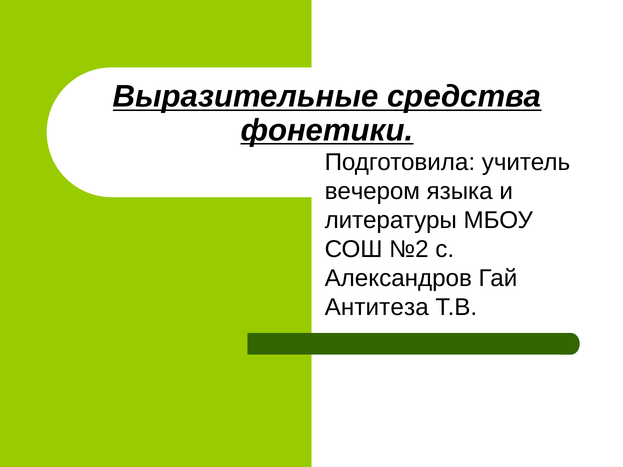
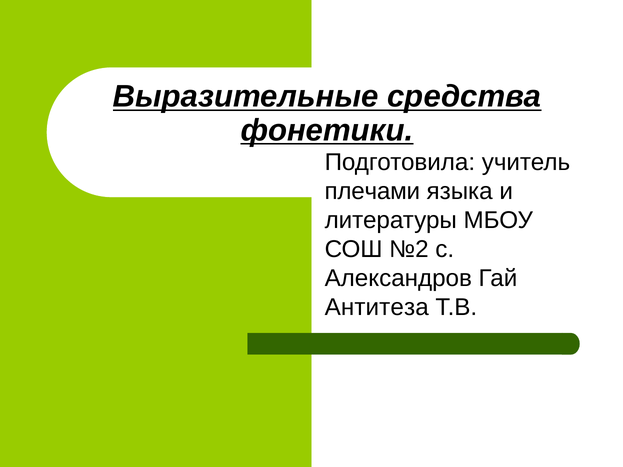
вечером: вечером -> плечами (372, 191)
